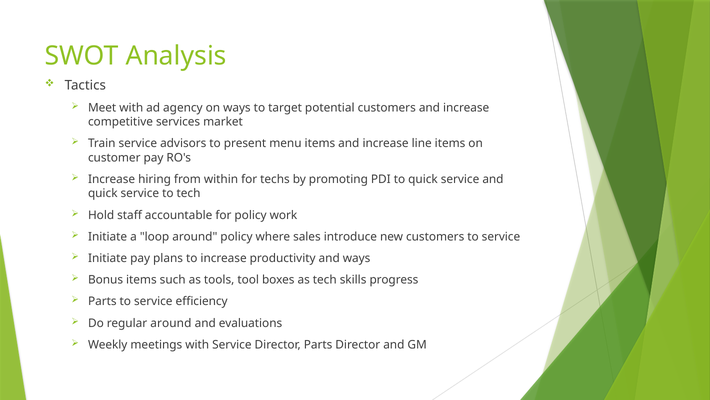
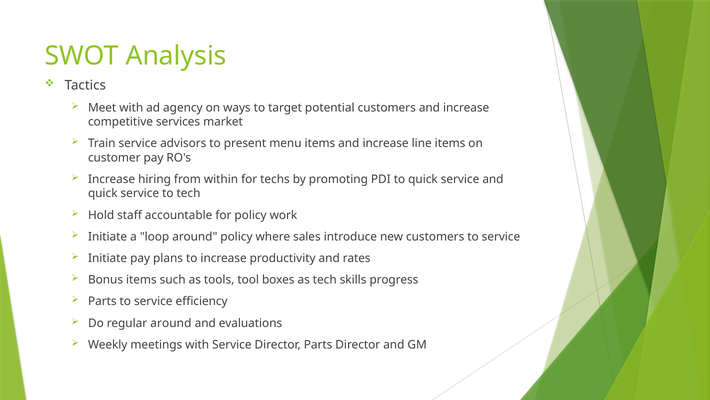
and ways: ways -> rates (357, 258)
